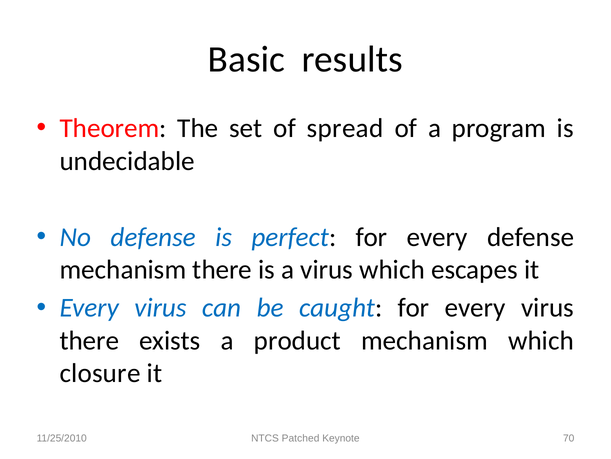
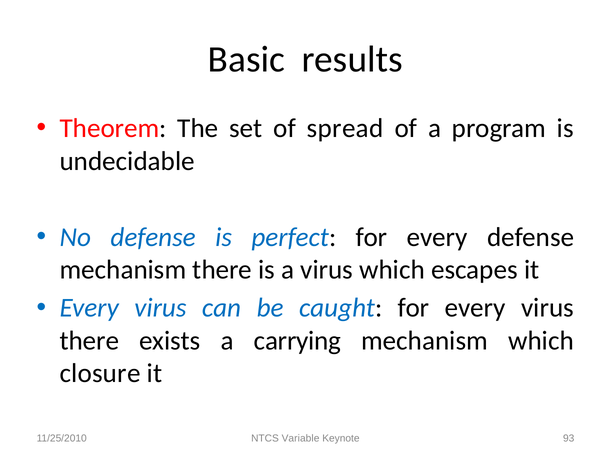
product: product -> carrying (298, 340)
Patched: Patched -> Variable (301, 438)
70: 70 -> 93 (569, 438)
